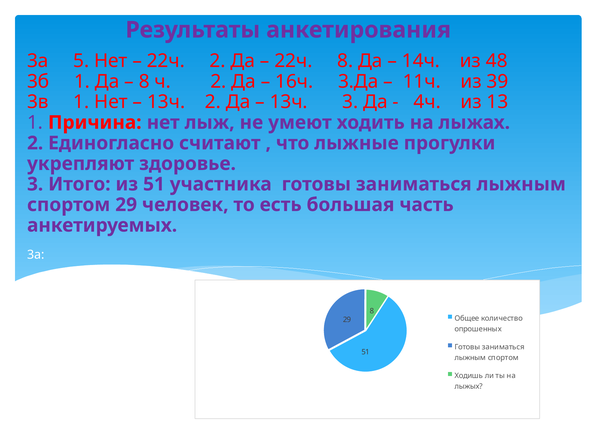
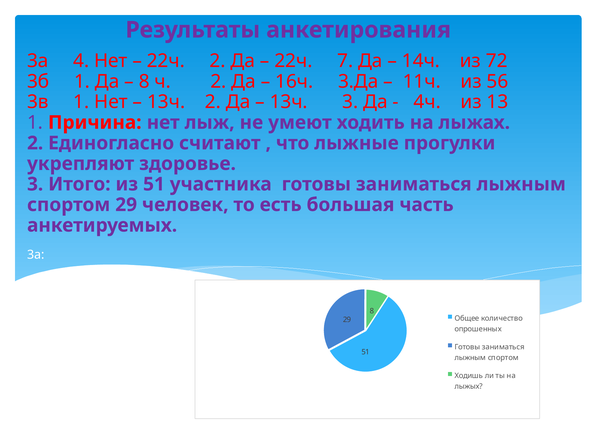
5: 5 -> 4 (81, 61)
22ч 8: 8 -> 7 (345, 61)
48: 48 -> 72 (497, 61)
39: 39 -> 56 (498, 81)
